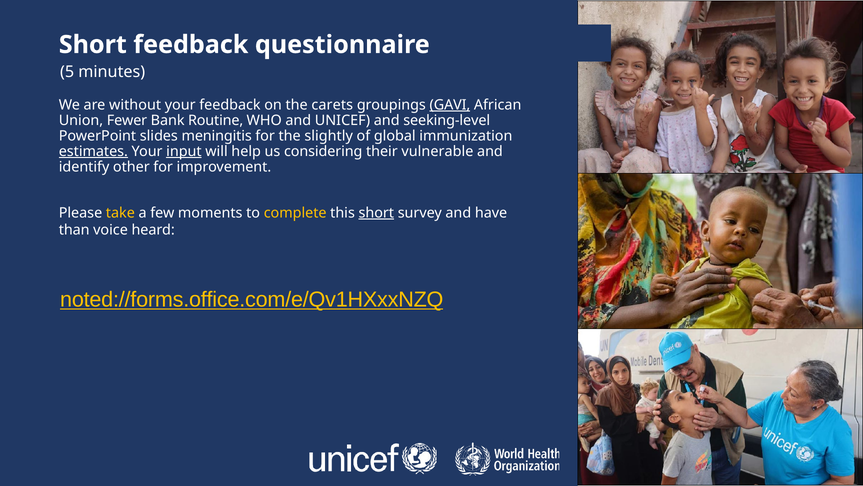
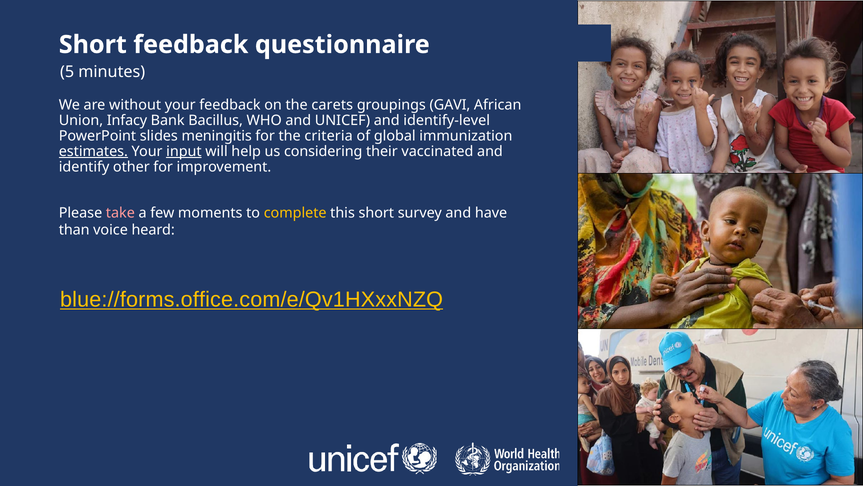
GAVI underline: present -> none (450, 105)
Fewer: Fewer -> Infacy (127, 120)
Routine: Routine -> Bacillus (216, 120)
seeking-level: seeking-level -> identify-level (447, 120)
slightly: slightly -> criteria (329, 136)
vulnerable: vulnerable -> vaccinated (437, 151)
take colour: yellow -> pink (120, 213)
short underline: present -> none (376, 213)
noted://forms.office.com/e/Qv1HXxxNZQ: noted://forms.office.com/e/Qv1HXxxNZQ -> blue://forms.office.com/e/Qv1HXxxNZQ (252, 299)
